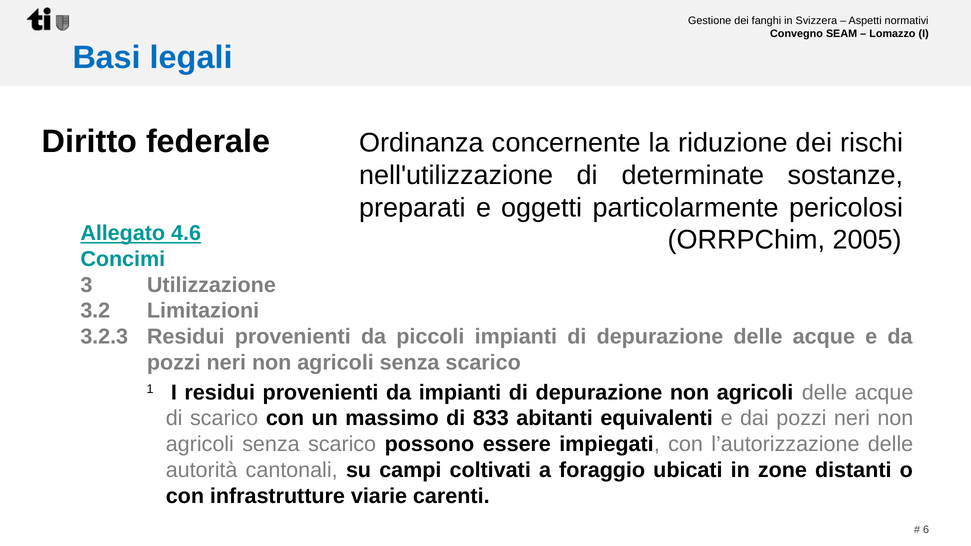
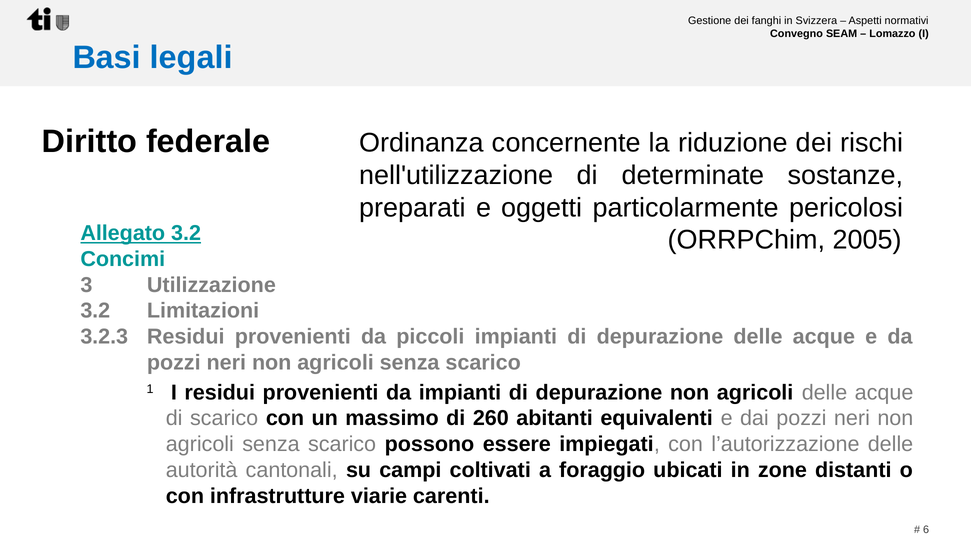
Allegato 4.6: 4.6 -> 3.2 (186, 233)
833: 833 -> 260 (491, 418)
